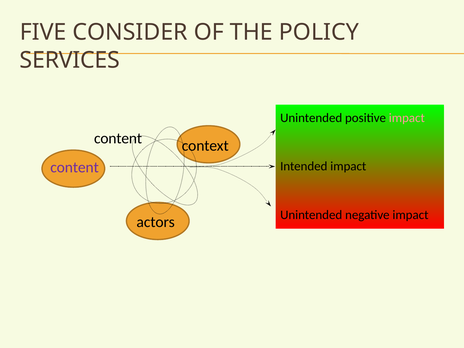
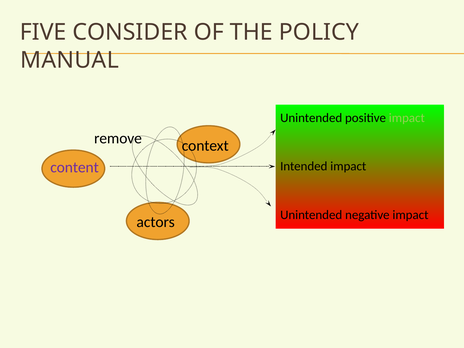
SERVICES: SERVICES -> MANUAL (70, 60)
impact colour: pink -> light green (407, 118)
content: content -> remove (118, 138)
